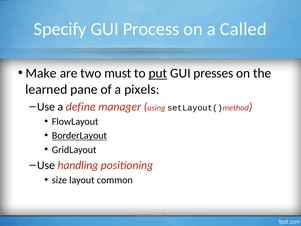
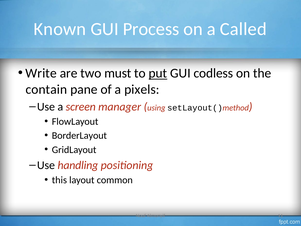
Specify: Specify -> Known (60, 29)
Make: Make -> Write (41, 73)
presses: presses -> codless (213, 73)
learned: learned -> contain (46, 89)
define: define -> screen (81, 107)
BorderLayout underline: present -> none (79, 135)
size: size -> this (59, 180)
